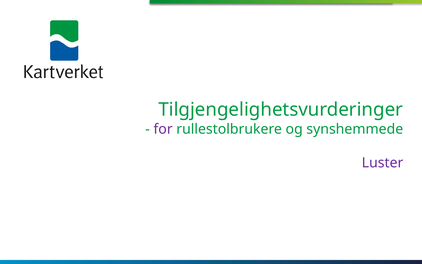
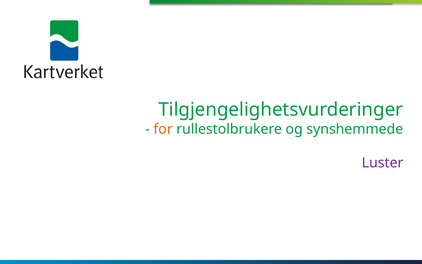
for colour: purple -> orange (163, 129)
